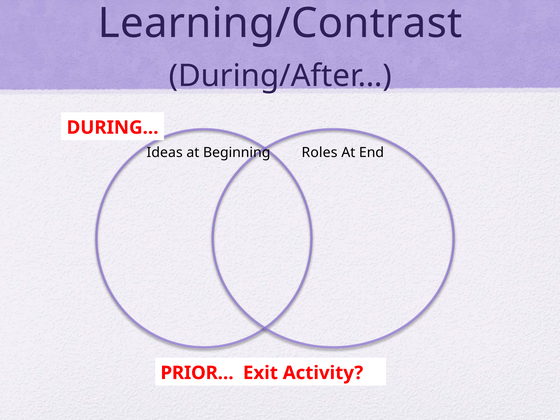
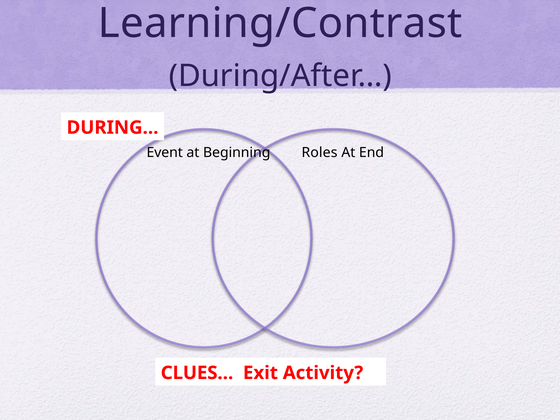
Ideas: Ideas -> Event (165, 153)
PRIOR…: PRIOR… -> CLUES… (197, 373)
